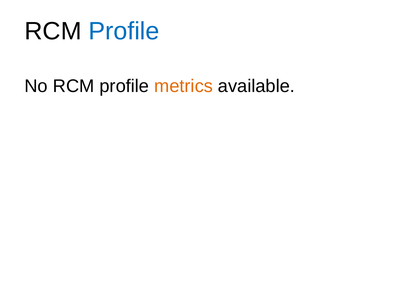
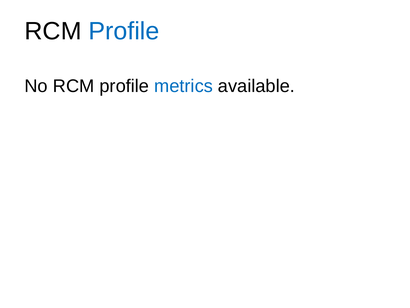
metrics colour: orange -> blue (184, 86)
